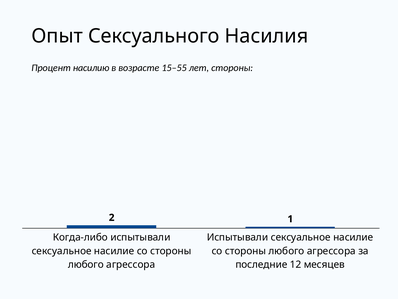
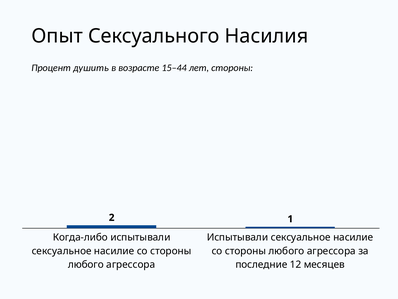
насилию: насилию -> душить (91, 68)
15–55: 15–55 -> 15–44 (174, 68)
